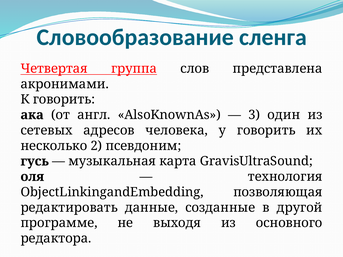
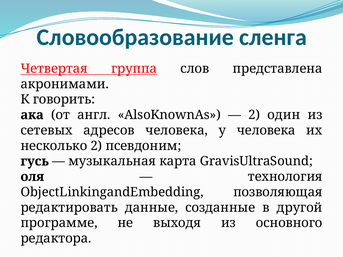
3: 3 -> 2 (254, 115)
у говорить: говорить -> человека (266, 130)
